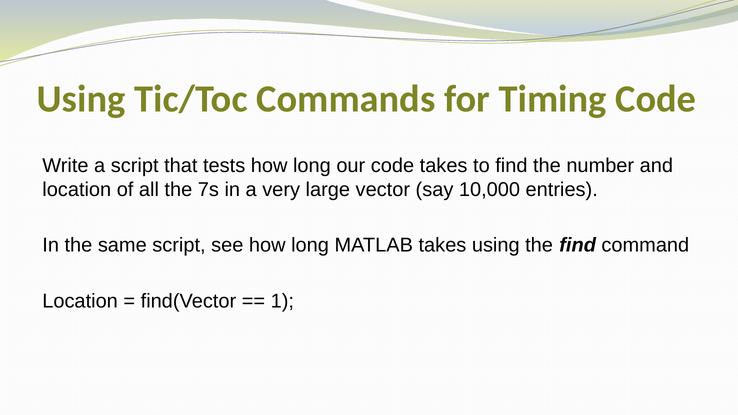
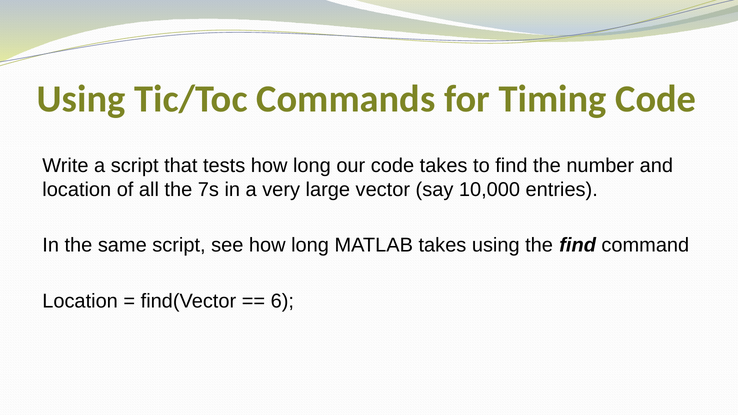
1: 1 -> 6 (282, 301)
